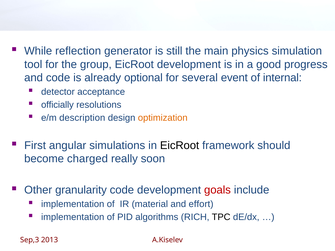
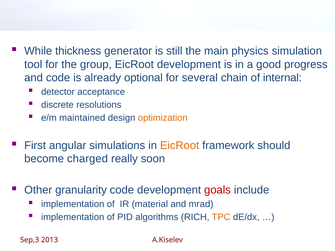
reflection: reflection -> thickness (78, 51)
event: event -> chain (234, 78)
officially: officially -> discrete (57, 105)
description: description -> maintained (82, 118)
EicRoot colour: black -> orange (180, 146)
effort: effort -> mrad (201, 204)
TPC colour: black -> orange (221, 217)
